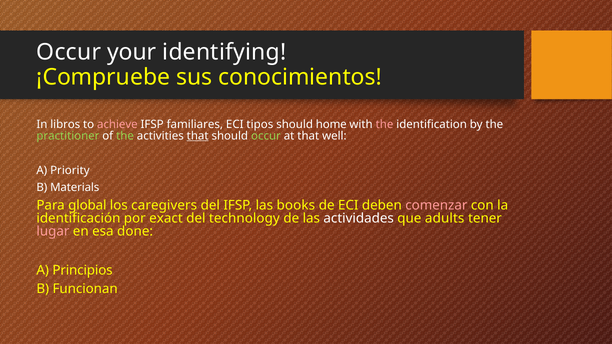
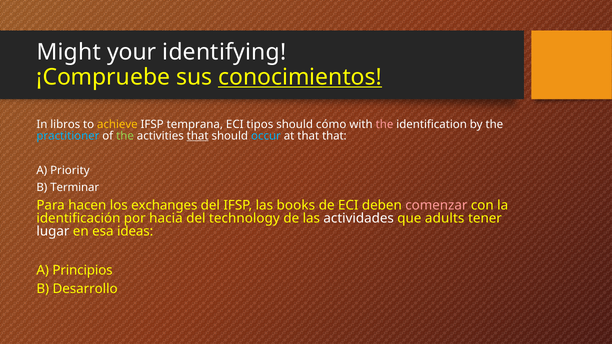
Occur: Occur -> Might (69, 52)
conocimientos underline: none -> present (300, 77)
achieve colour: pink -> yellow (117, 125)
familiares: familiares -> temprana (195, 125)
home: home -> cómo (331, 125)
practitioner colour: light green -> light blue (68, 136)
occur colour: light green -> light blue (266, 136)
that well: well -> that (334, 136)
Materials: Materials -> Terminar (75, 188)
global: global -> hacen (87, 205)
caregivers: caregivers -> exchanges (164, 205)
exact: exact -> hacia (166, 218)
lugar colour: pink -> white (53, 231)
done: done -> ideas (135, 231)
Funcionan: Funcionan -> Desarrollo (85, 289)
